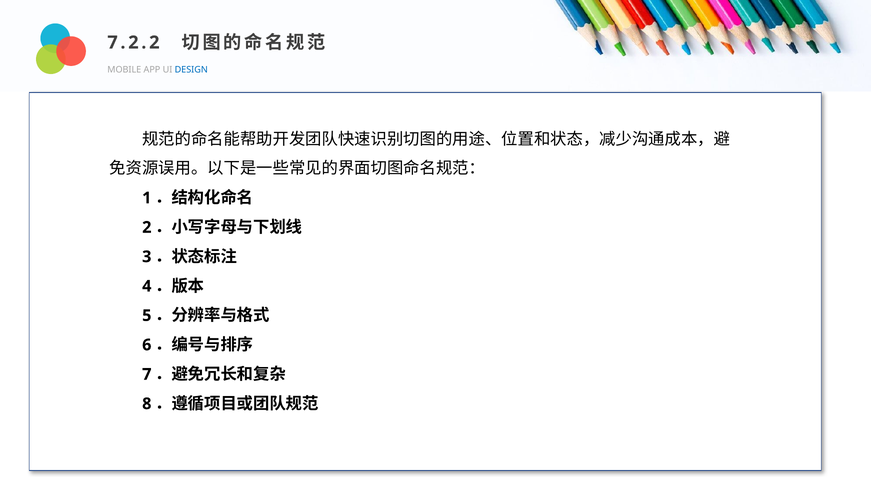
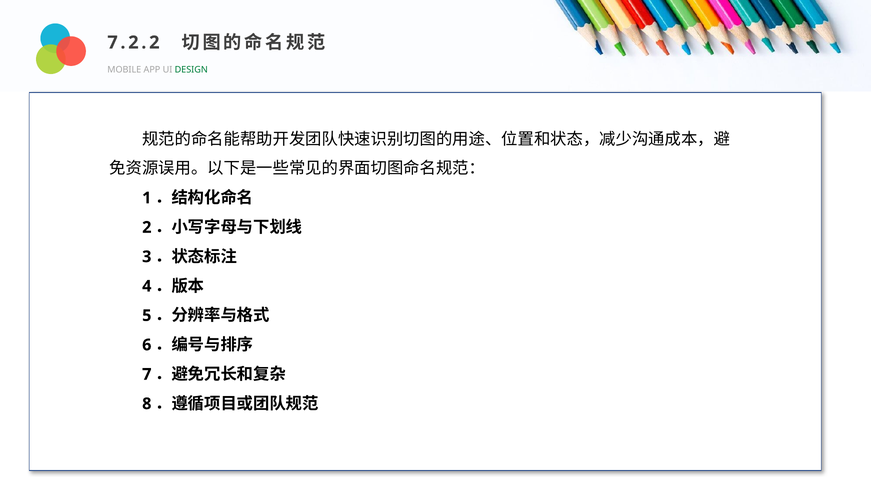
DESIGN colour: blue -> green (191, 70)
